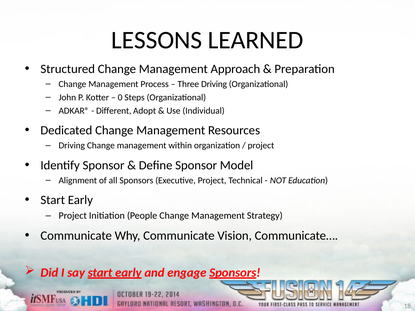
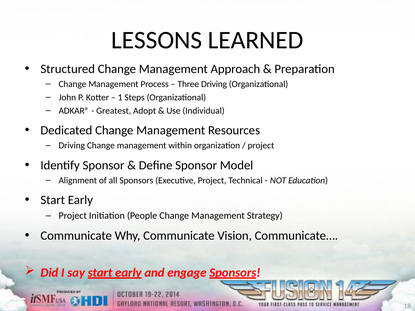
0: 0 -> 1 (120, 97)
Different: Different -> Greatest (114, 111)
